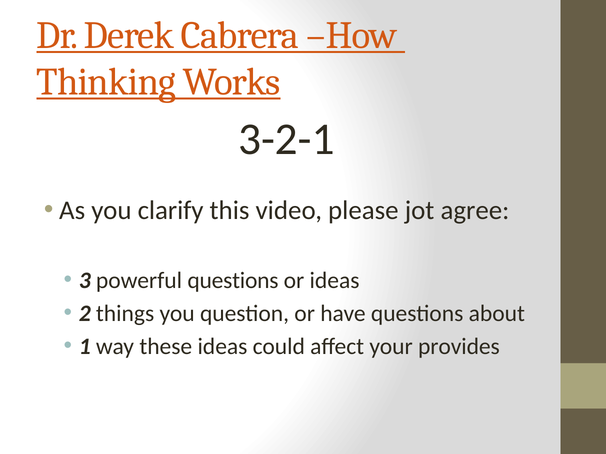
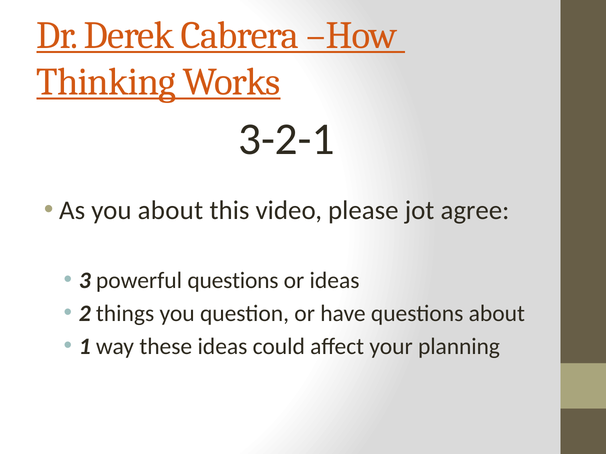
you clarify: clarify -> about (170, 211)
provides: provides -> planning (459, 347)
